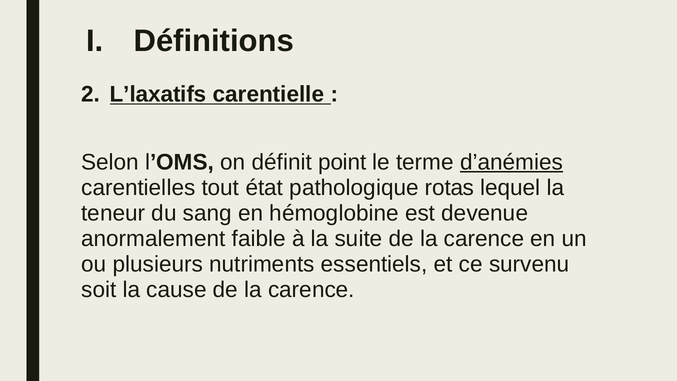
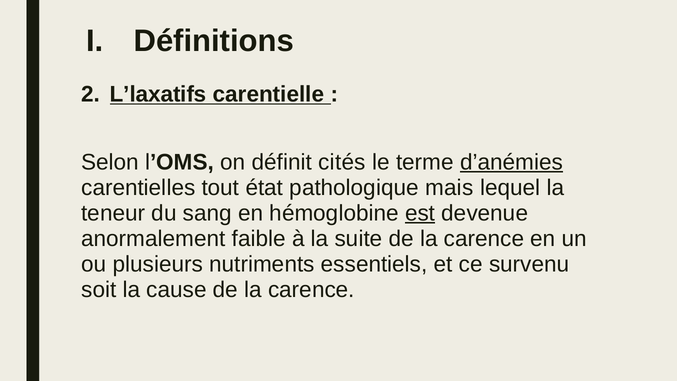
point: point -> cités (342, 162)
rotas: rotas -> mais (449, 188)
est underline: none -> present (420, 213)
